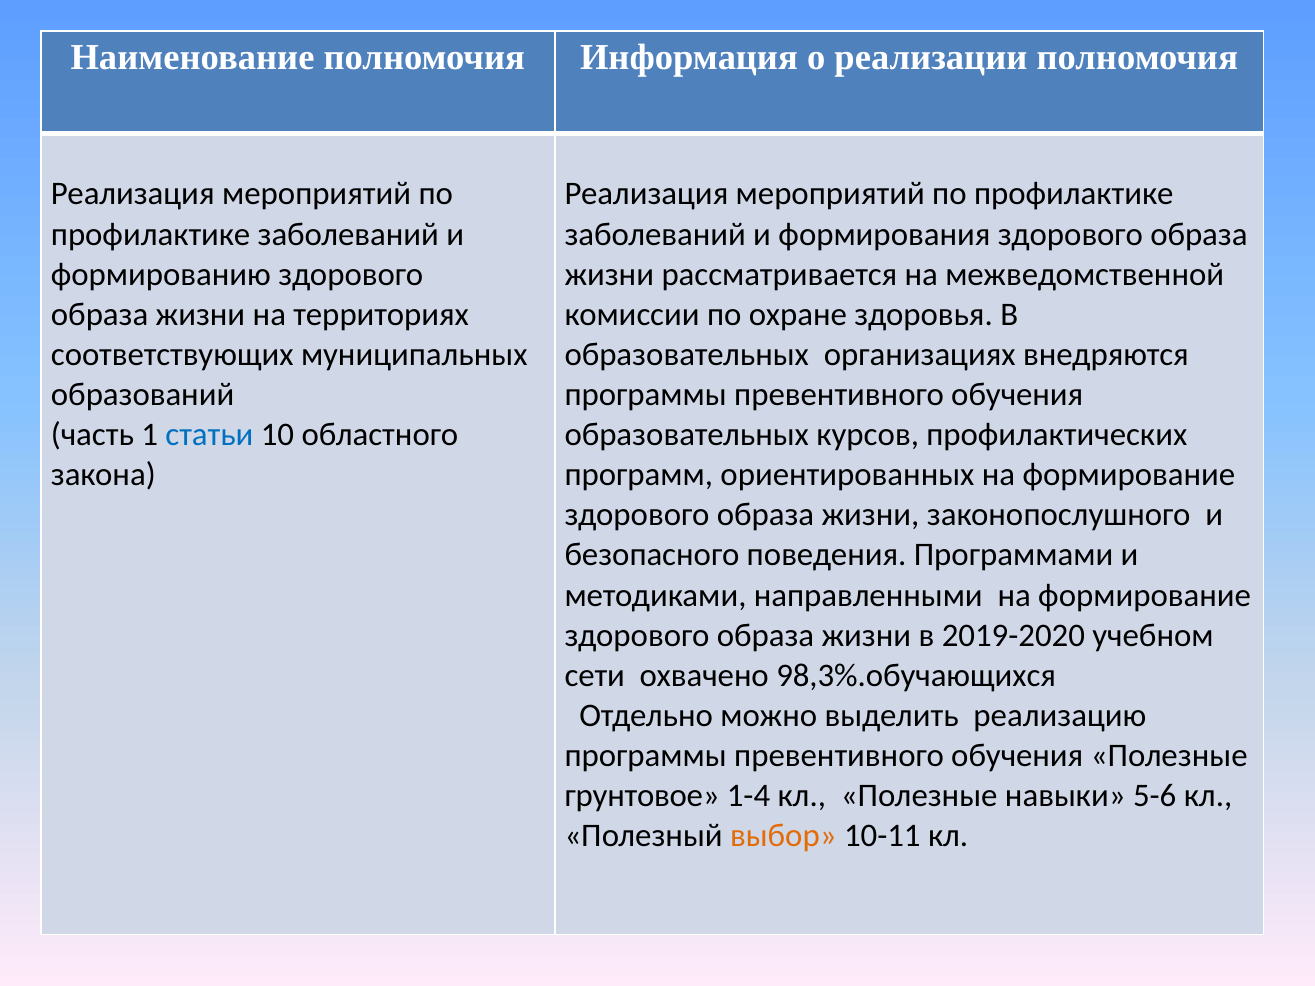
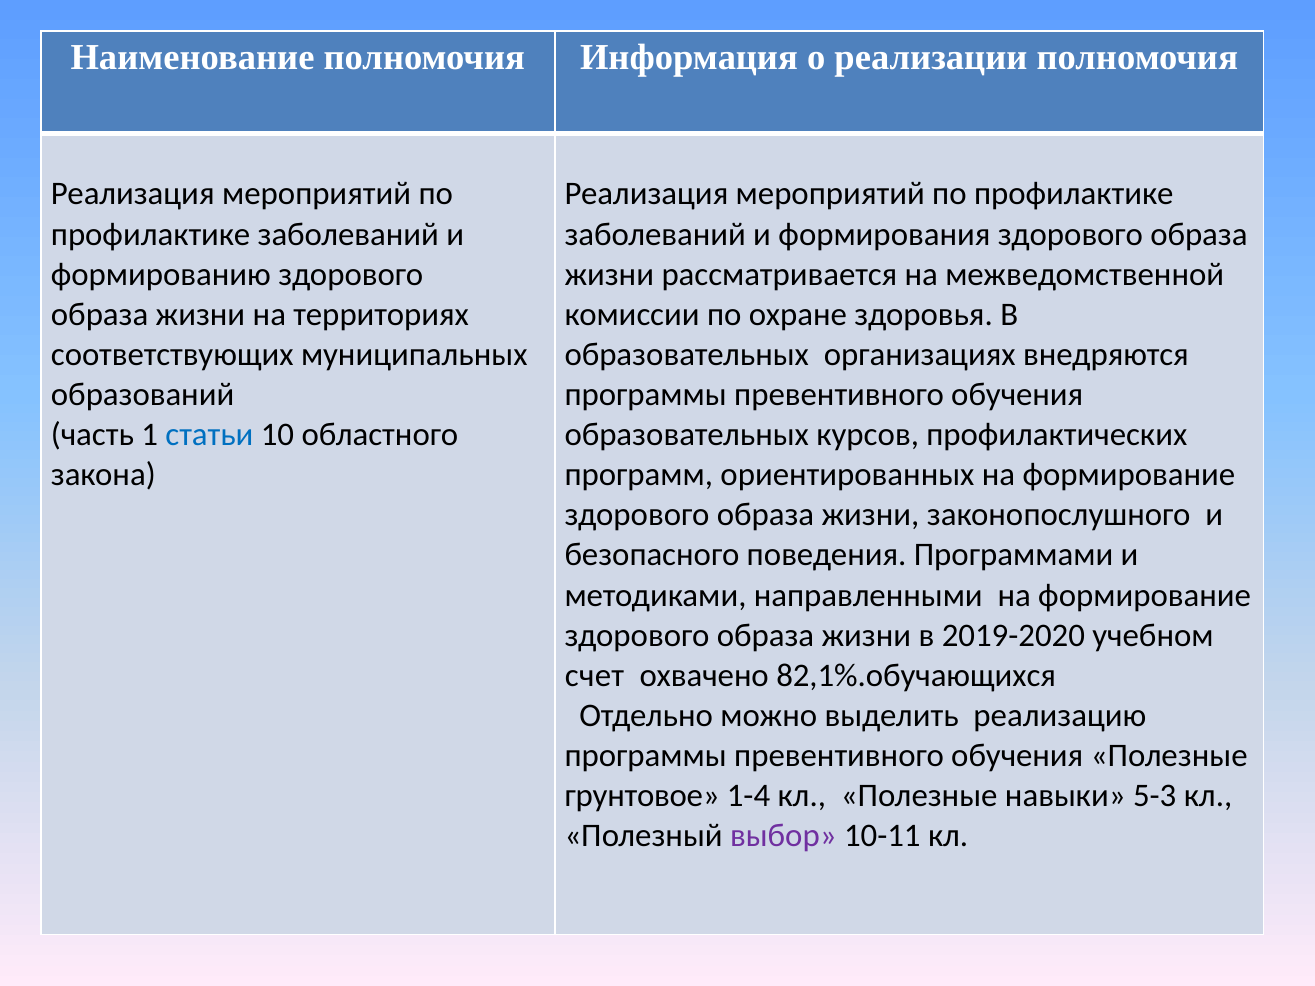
сети: сети -> счет (595, 676)
98,3%.обучающихся: 98,3%.обучающихся -> 82,1%.обучающихся (916, 676)
5-6: 5-6 -> 5-3 (1155, 796)
выбор colour: orange -> purple (783, 836)
